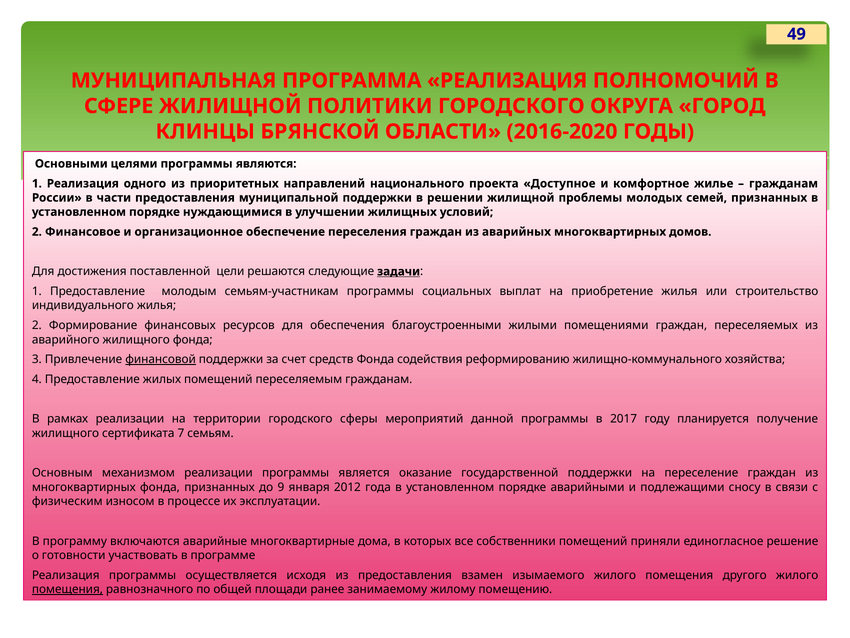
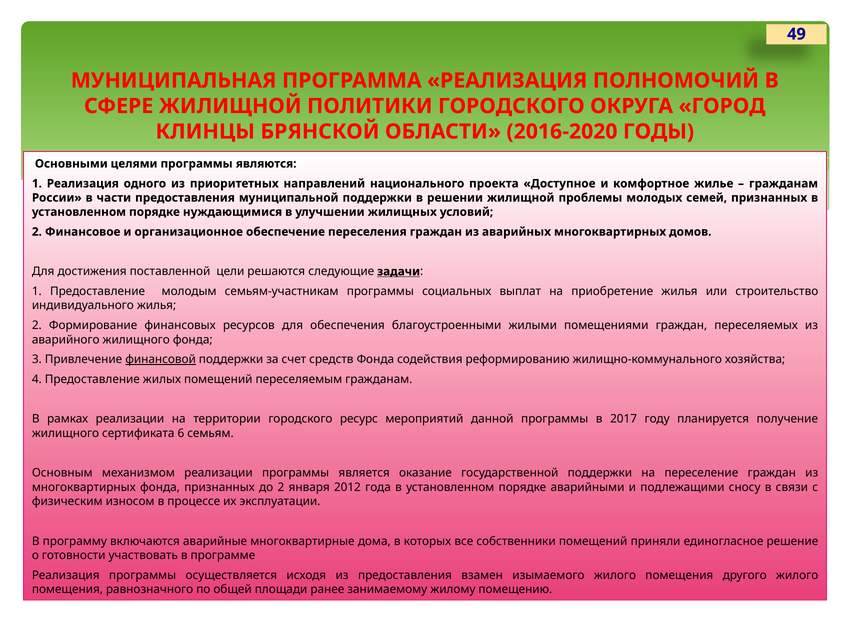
сферы: сферы -> ресурс (359, 419)
7: 7 -> 6 (181, 433)
до 9: 9 -> 2 (281, 487)
помещения underline: present -> none (67, 589)
